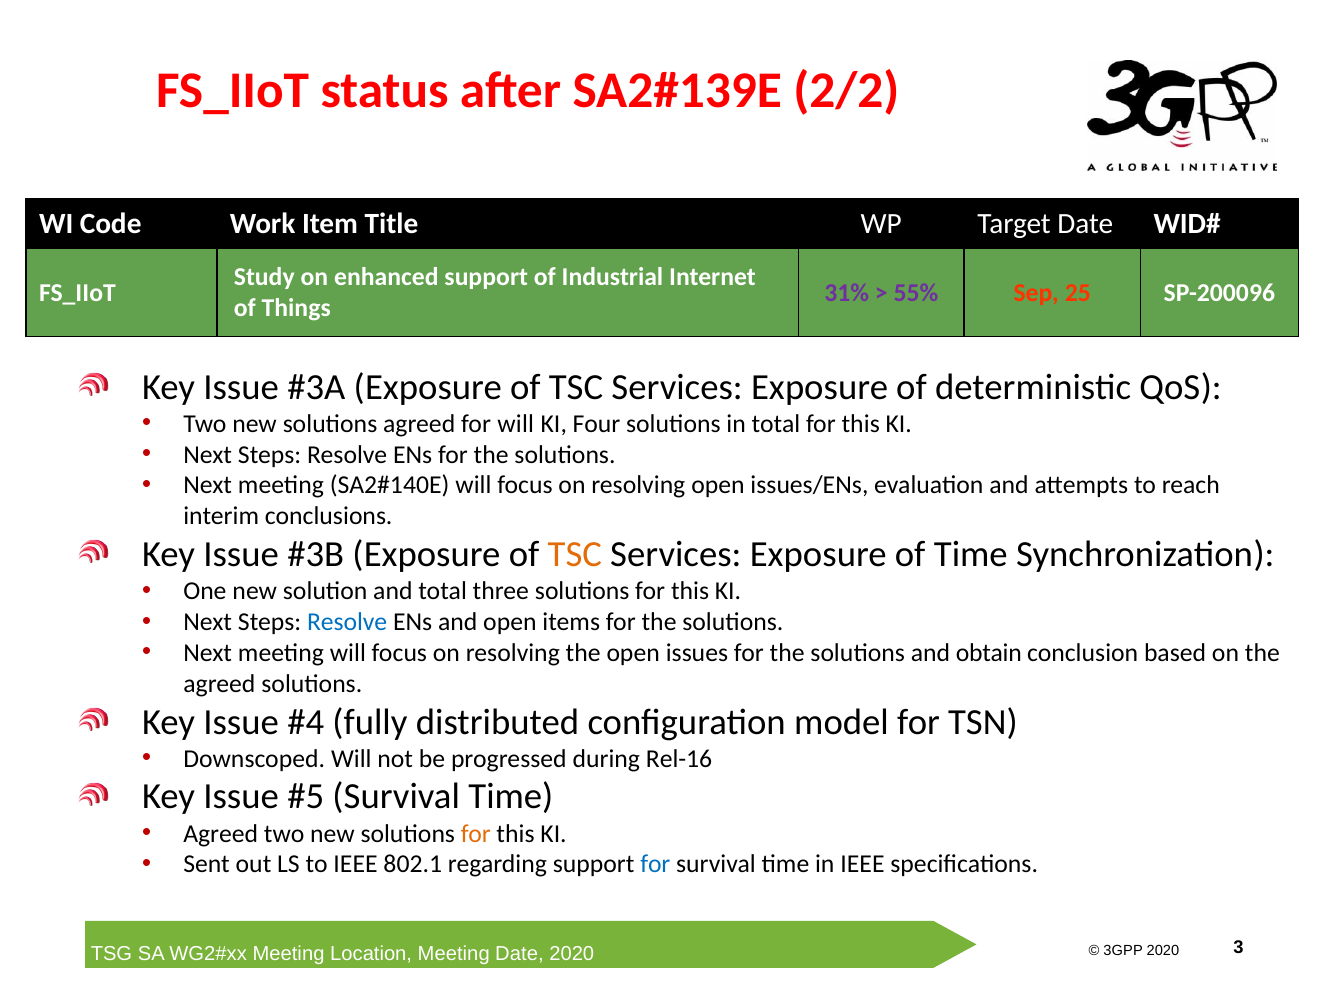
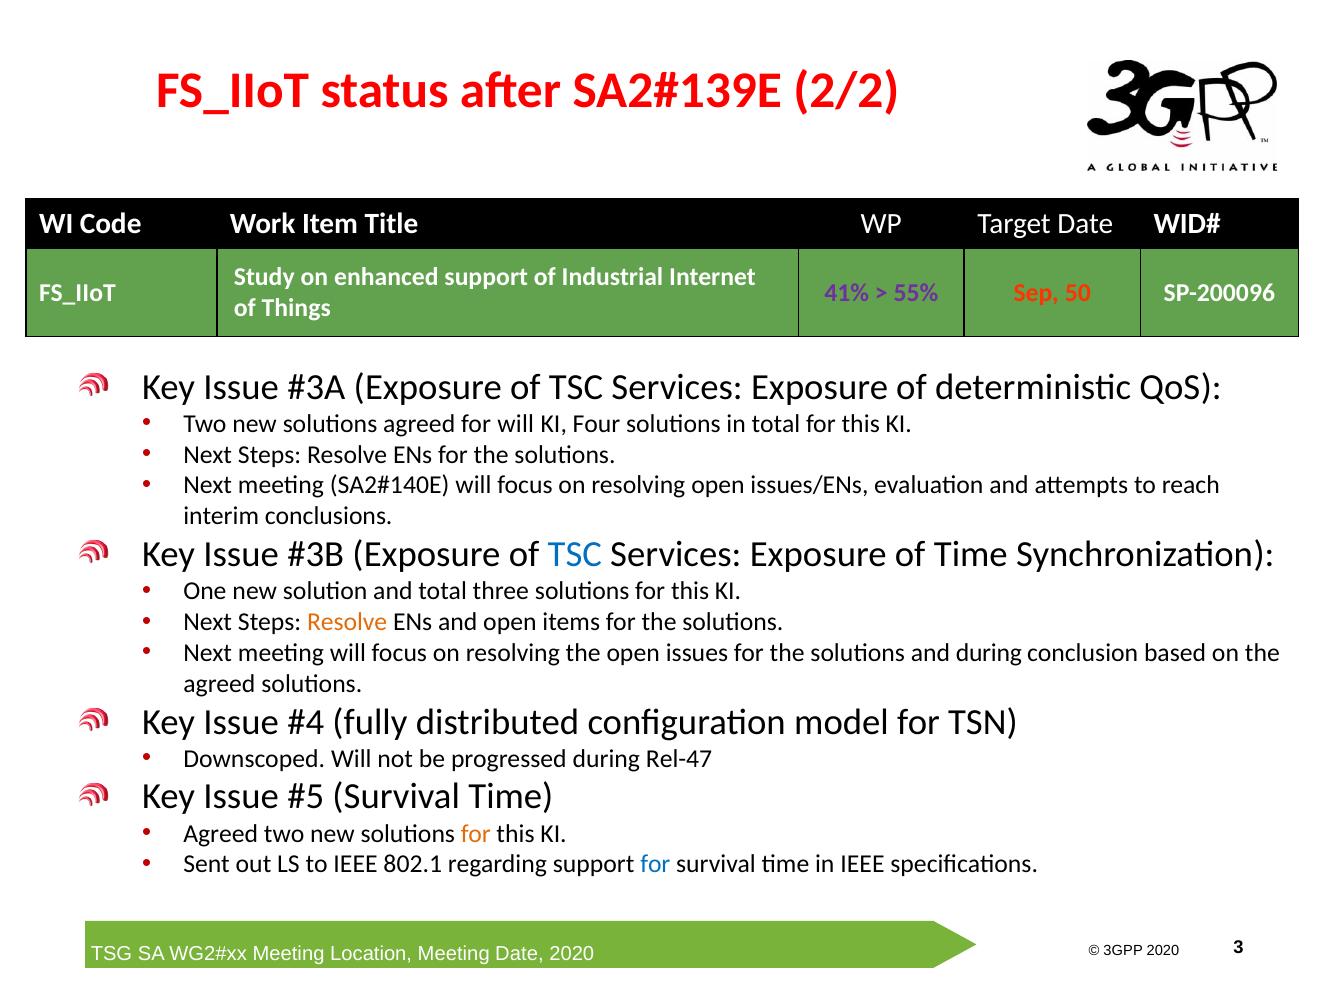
31%: 31% -> 41% (847, 293)
25: 25 -> 50 (1078, 293)
TSC colour: orange -> blue (575, 554)
Resolve colour: blue -> orange (347, 622)
and obtain: obtain -> during (989, 653)
Rel-16: Rel-16 -> Rel-47 (679, 758)
